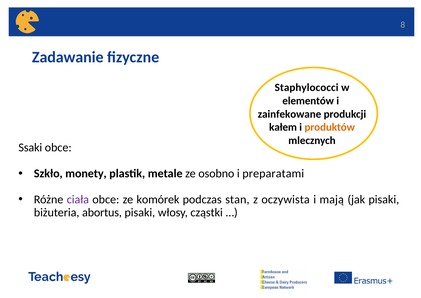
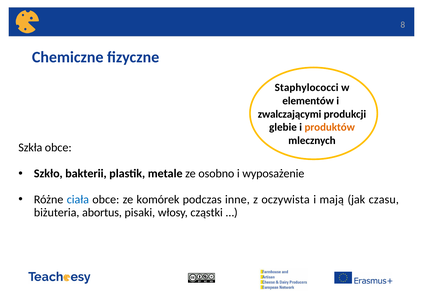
Zadawanie: Zadawanie -> Chemiczne (68, 57)
zainfekowane: zainfekowane -> zwalczającymi (290, 114)
kałem: kałem -> glebie (283, 127)
Ssaki: Ssaki -> Szkła (30, 147)
monety: monety -> bakterii (86, 173)
preparatami: preparatami -> wyposażenie (273, 173)
ciała colour: purple -> blue (78, 199)
stan: stan -> inne (237, 199)
jak pisaki: pisaki -> czasu (384, 199)
